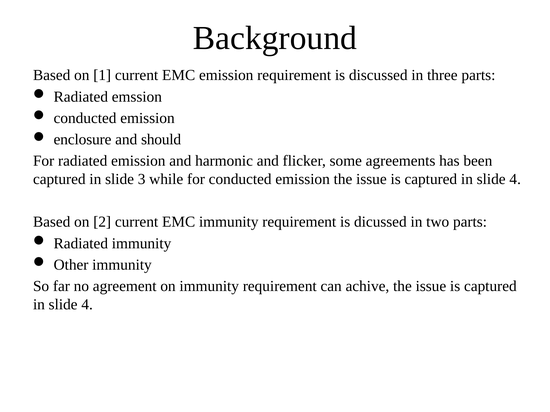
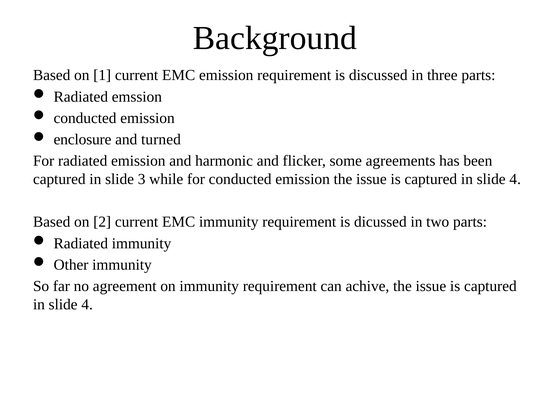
should: should -> turned (161, 140)
